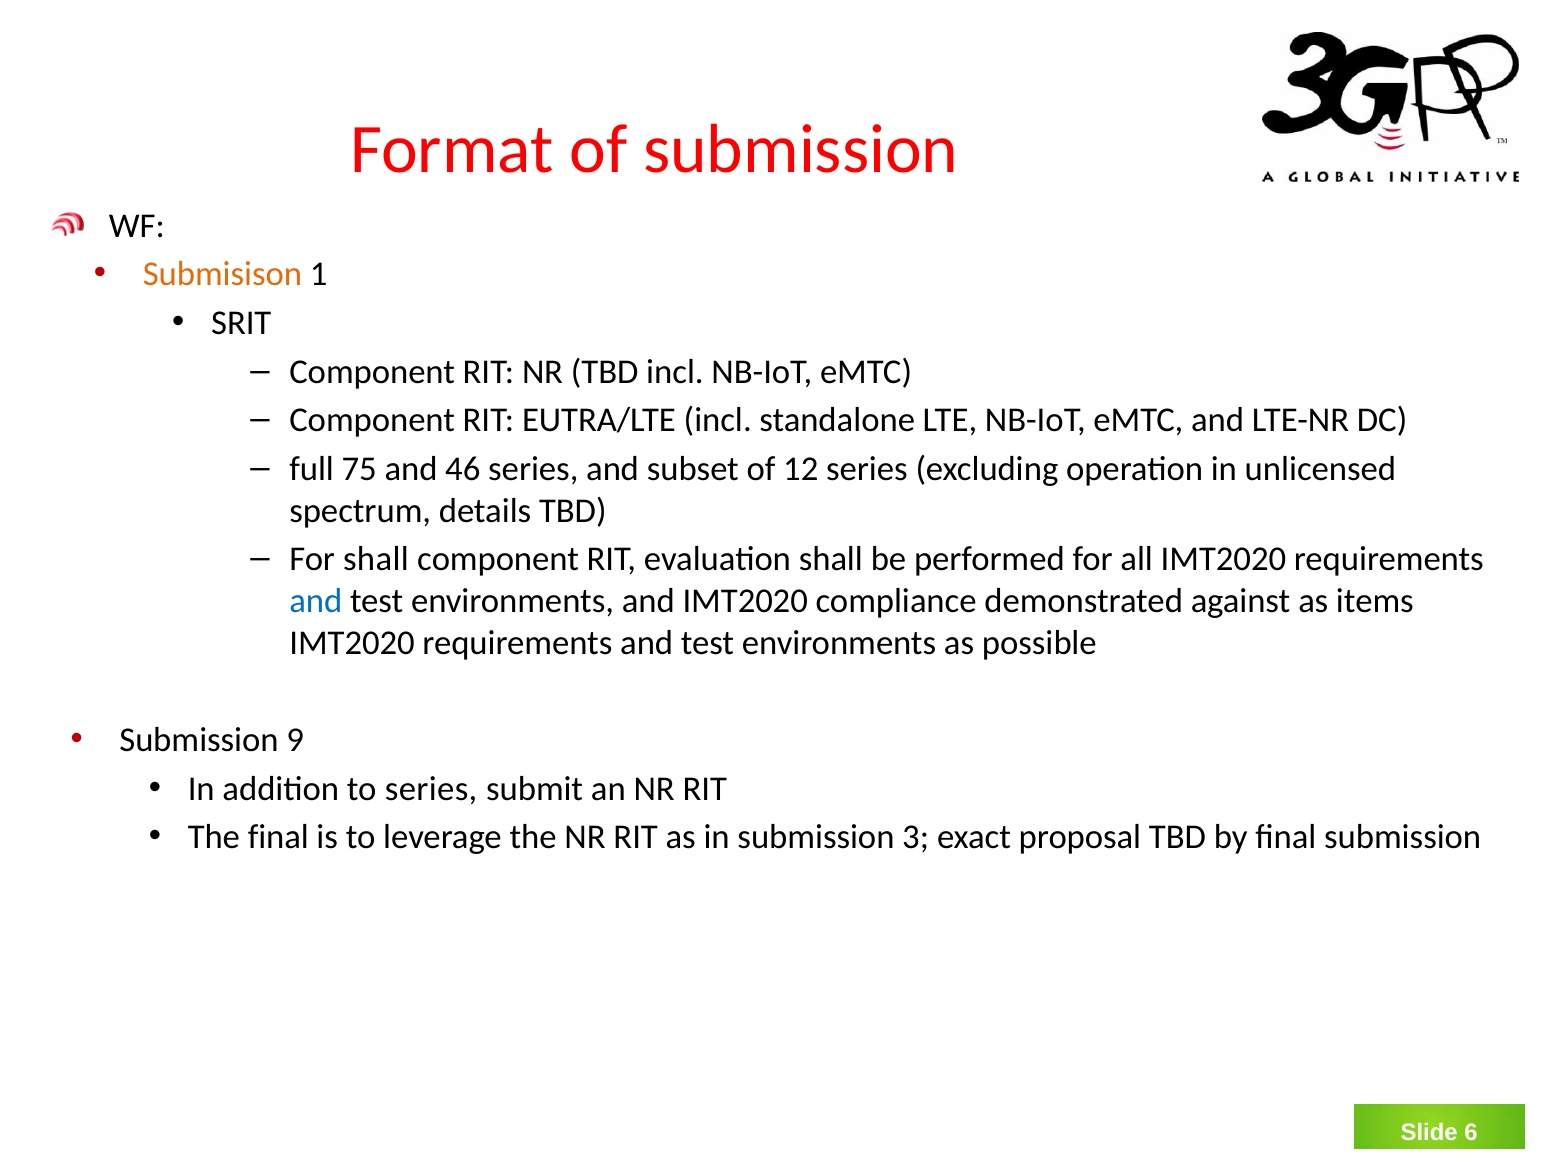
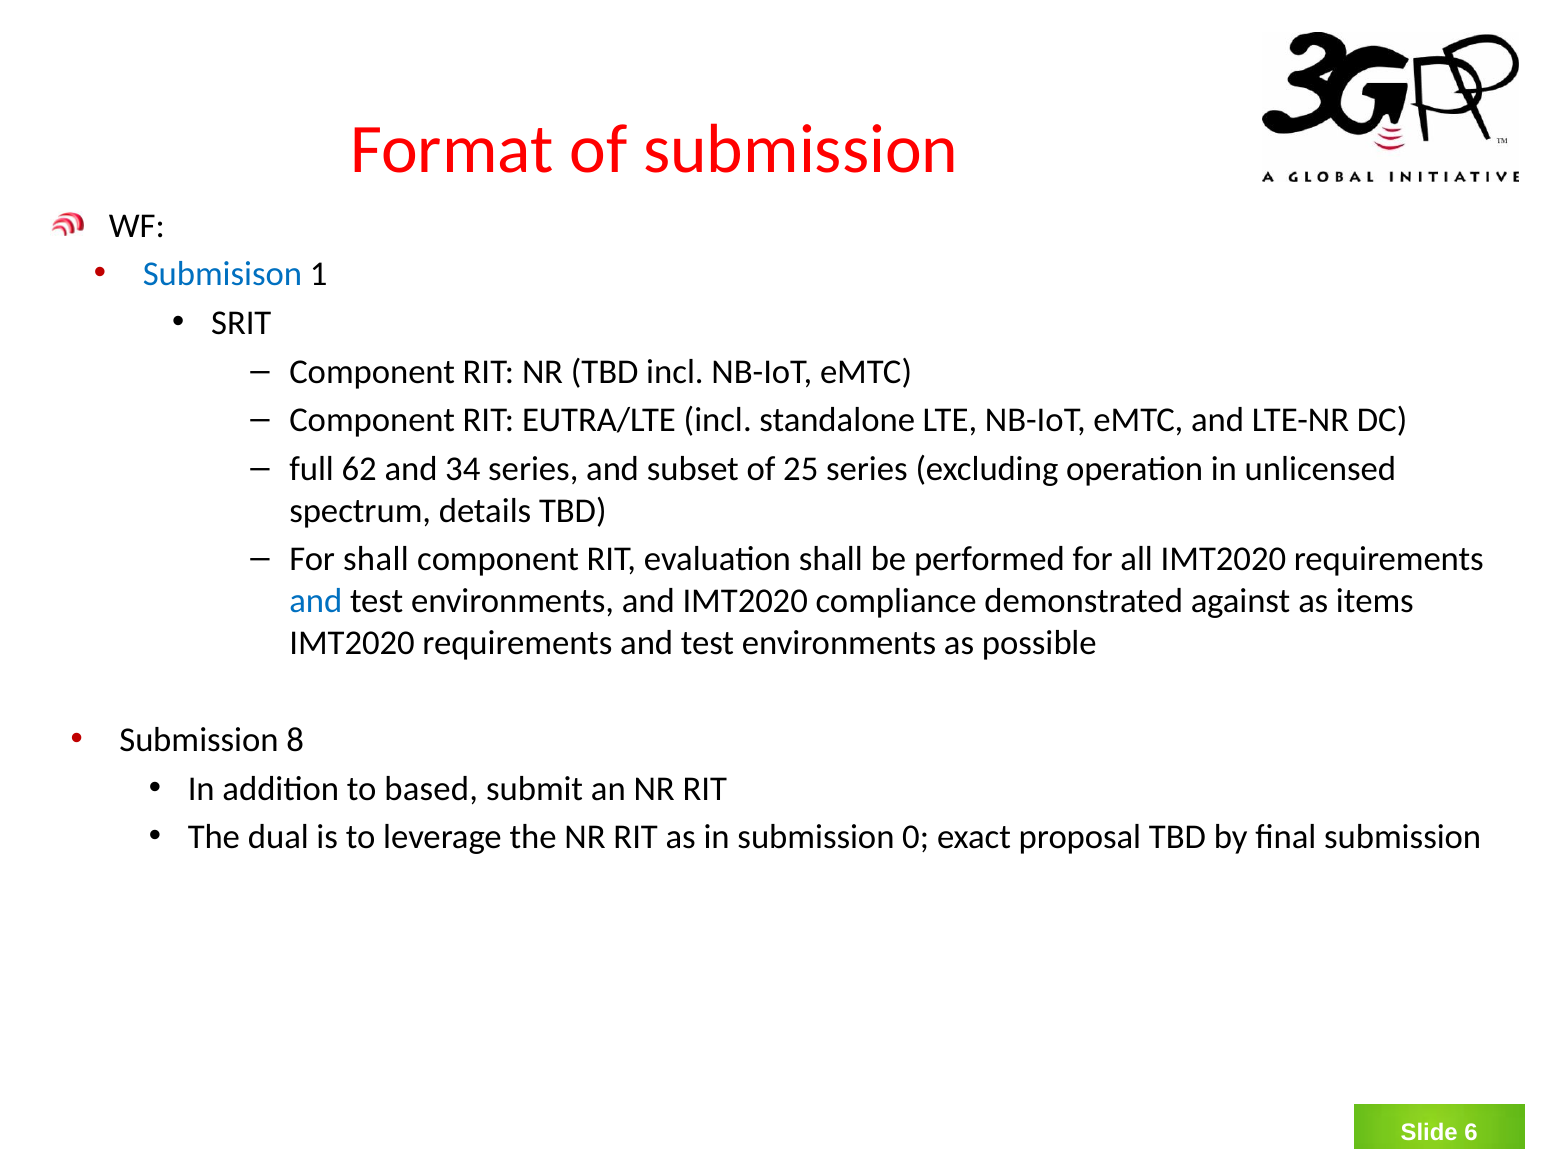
Submisison colour: orange -> blue (222, 274)
75: 75 -> 62 (359, 469)
46: 46 -> 34 (463, 469)
12: 12 -> 25 (801, 469)
9: 9 -> 8 (295, 740)
to series: series -> based (431, 789)
The final: final -> dual (278, 837)
3: 3 -> 0 (916, 837)
